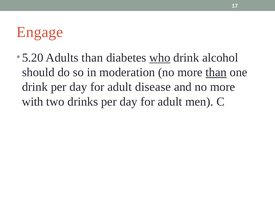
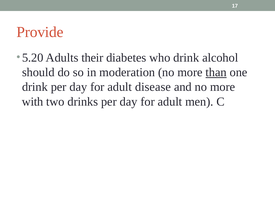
Engage: Engage -> Provide (40, 32)
Adults than: than -> their (92, 58)
who underline: present -> none (160, 58)
